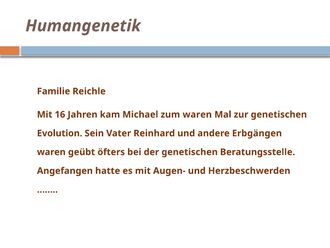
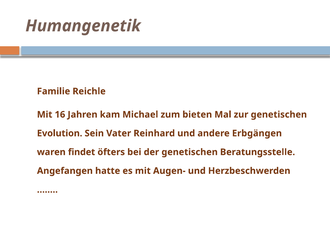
zum waren: waren -> bieten (197, 114)
geübt: geübt -> findet (82, 152)
